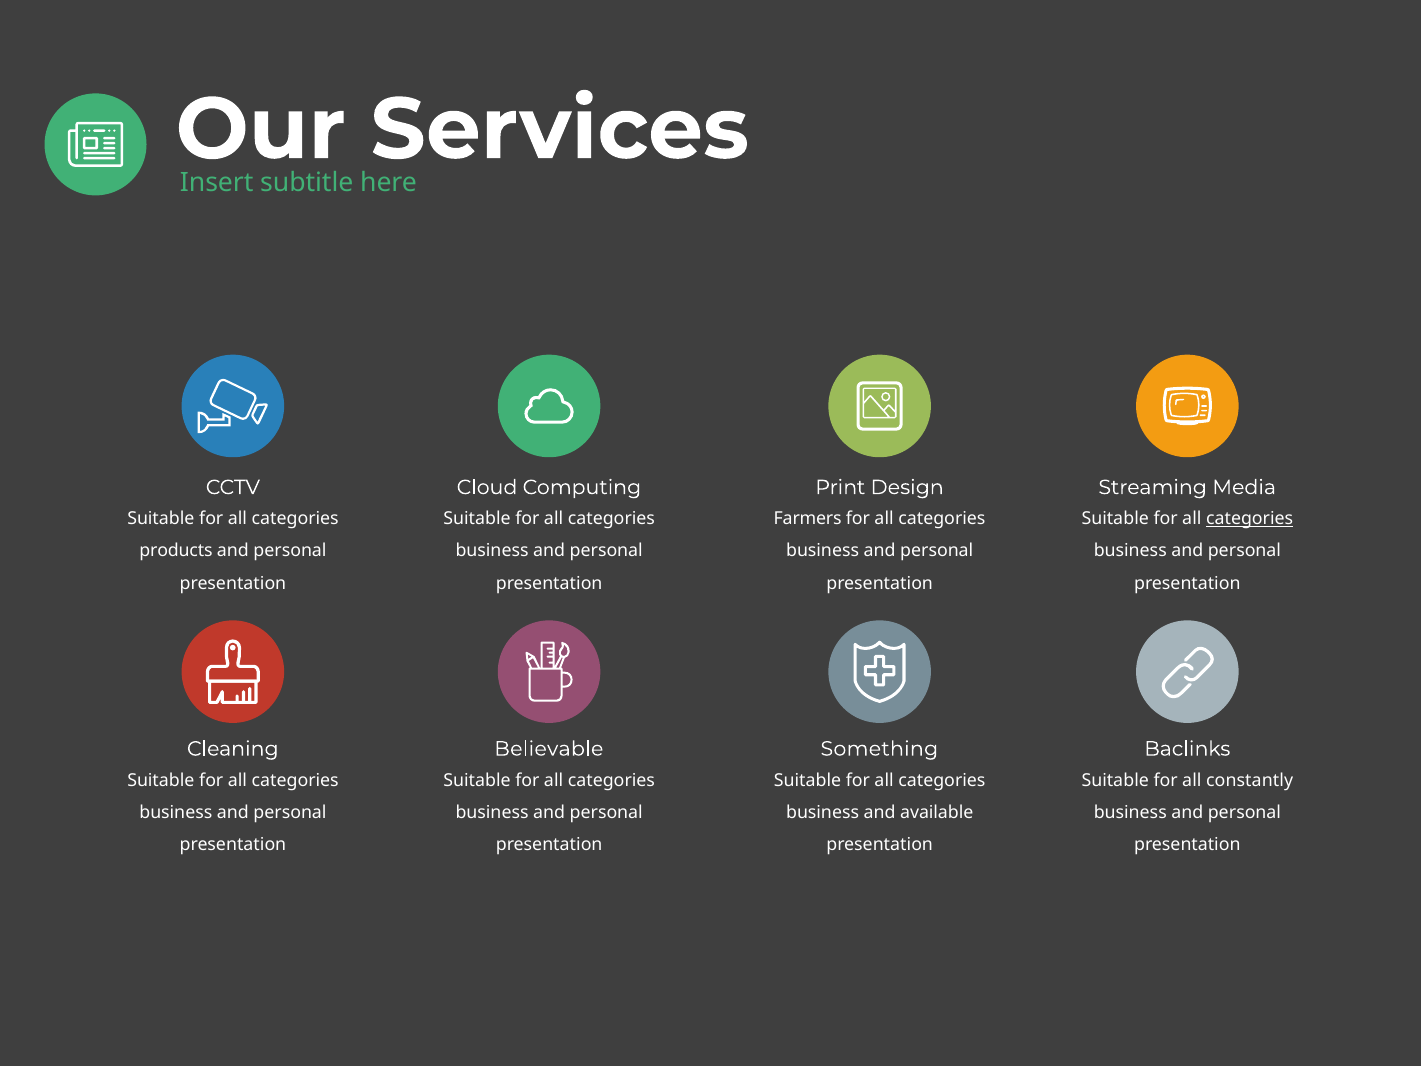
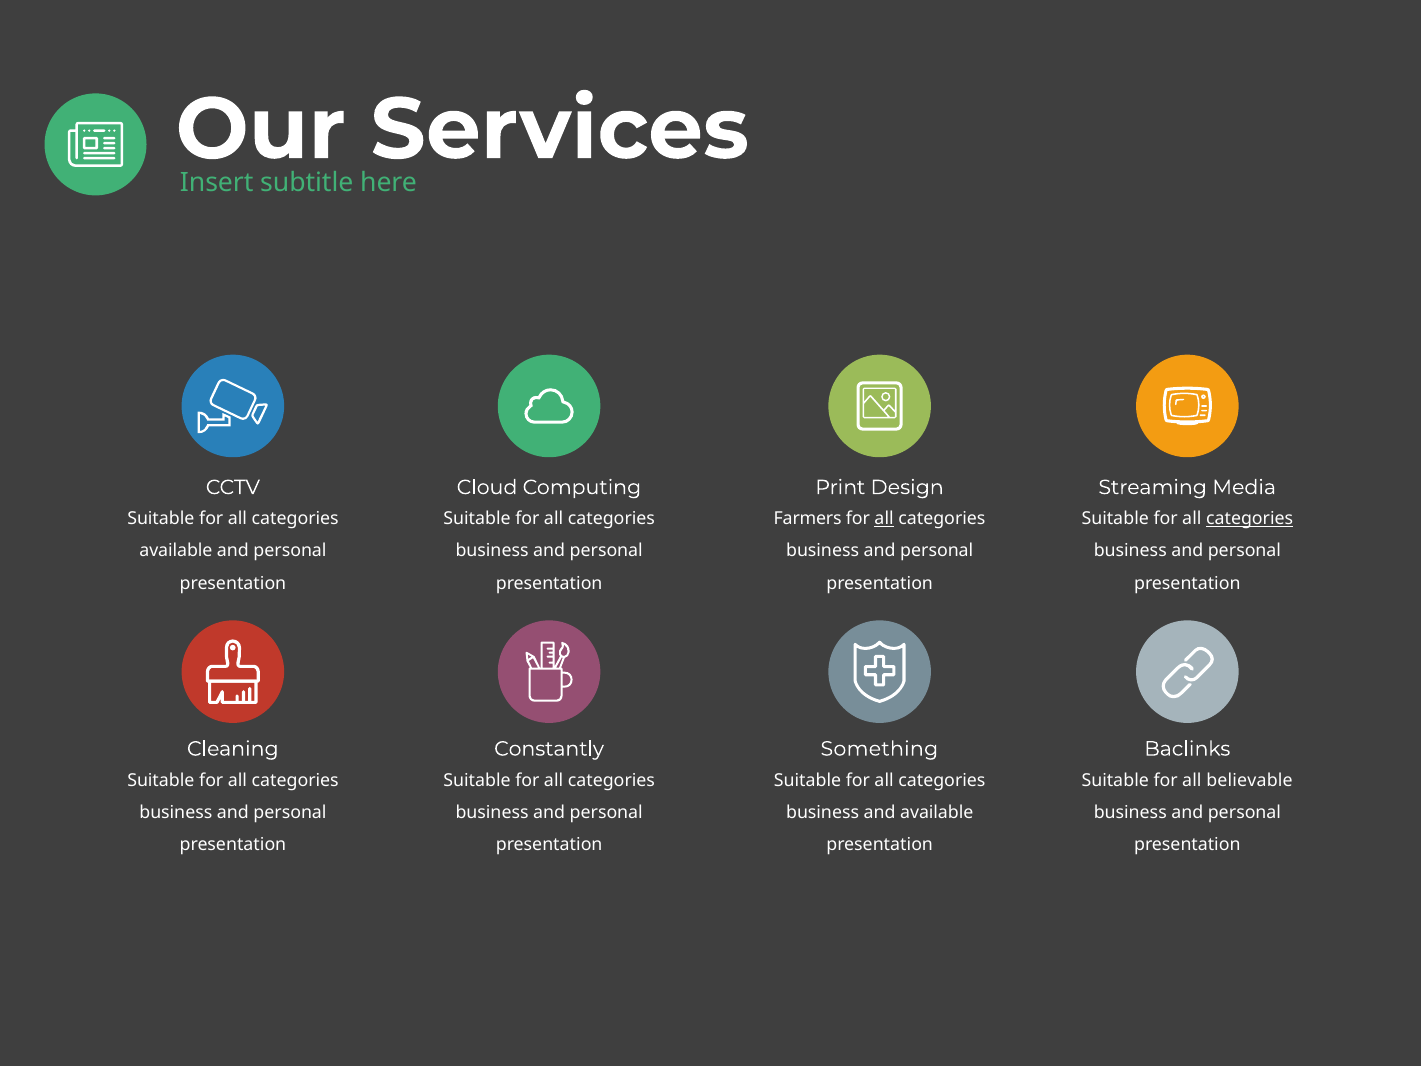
all underline: none -> present (884, 519)
products: products -> available (176, 551)
Believable: Believable -> Constantly (549, 749)
constantly: constantly -> believable (1250, 780)
